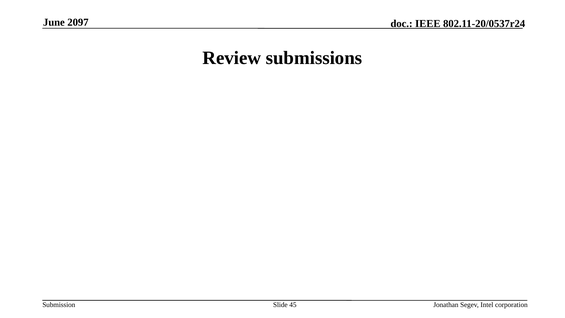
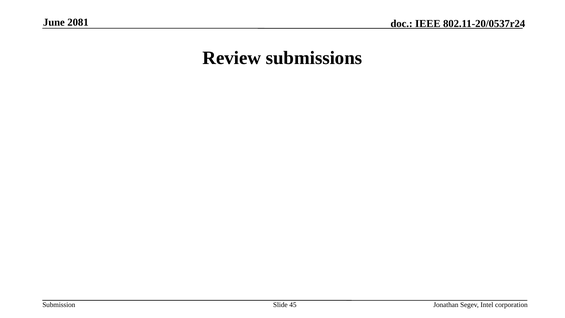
2097: 2097 -> 2081 (78, 22)
